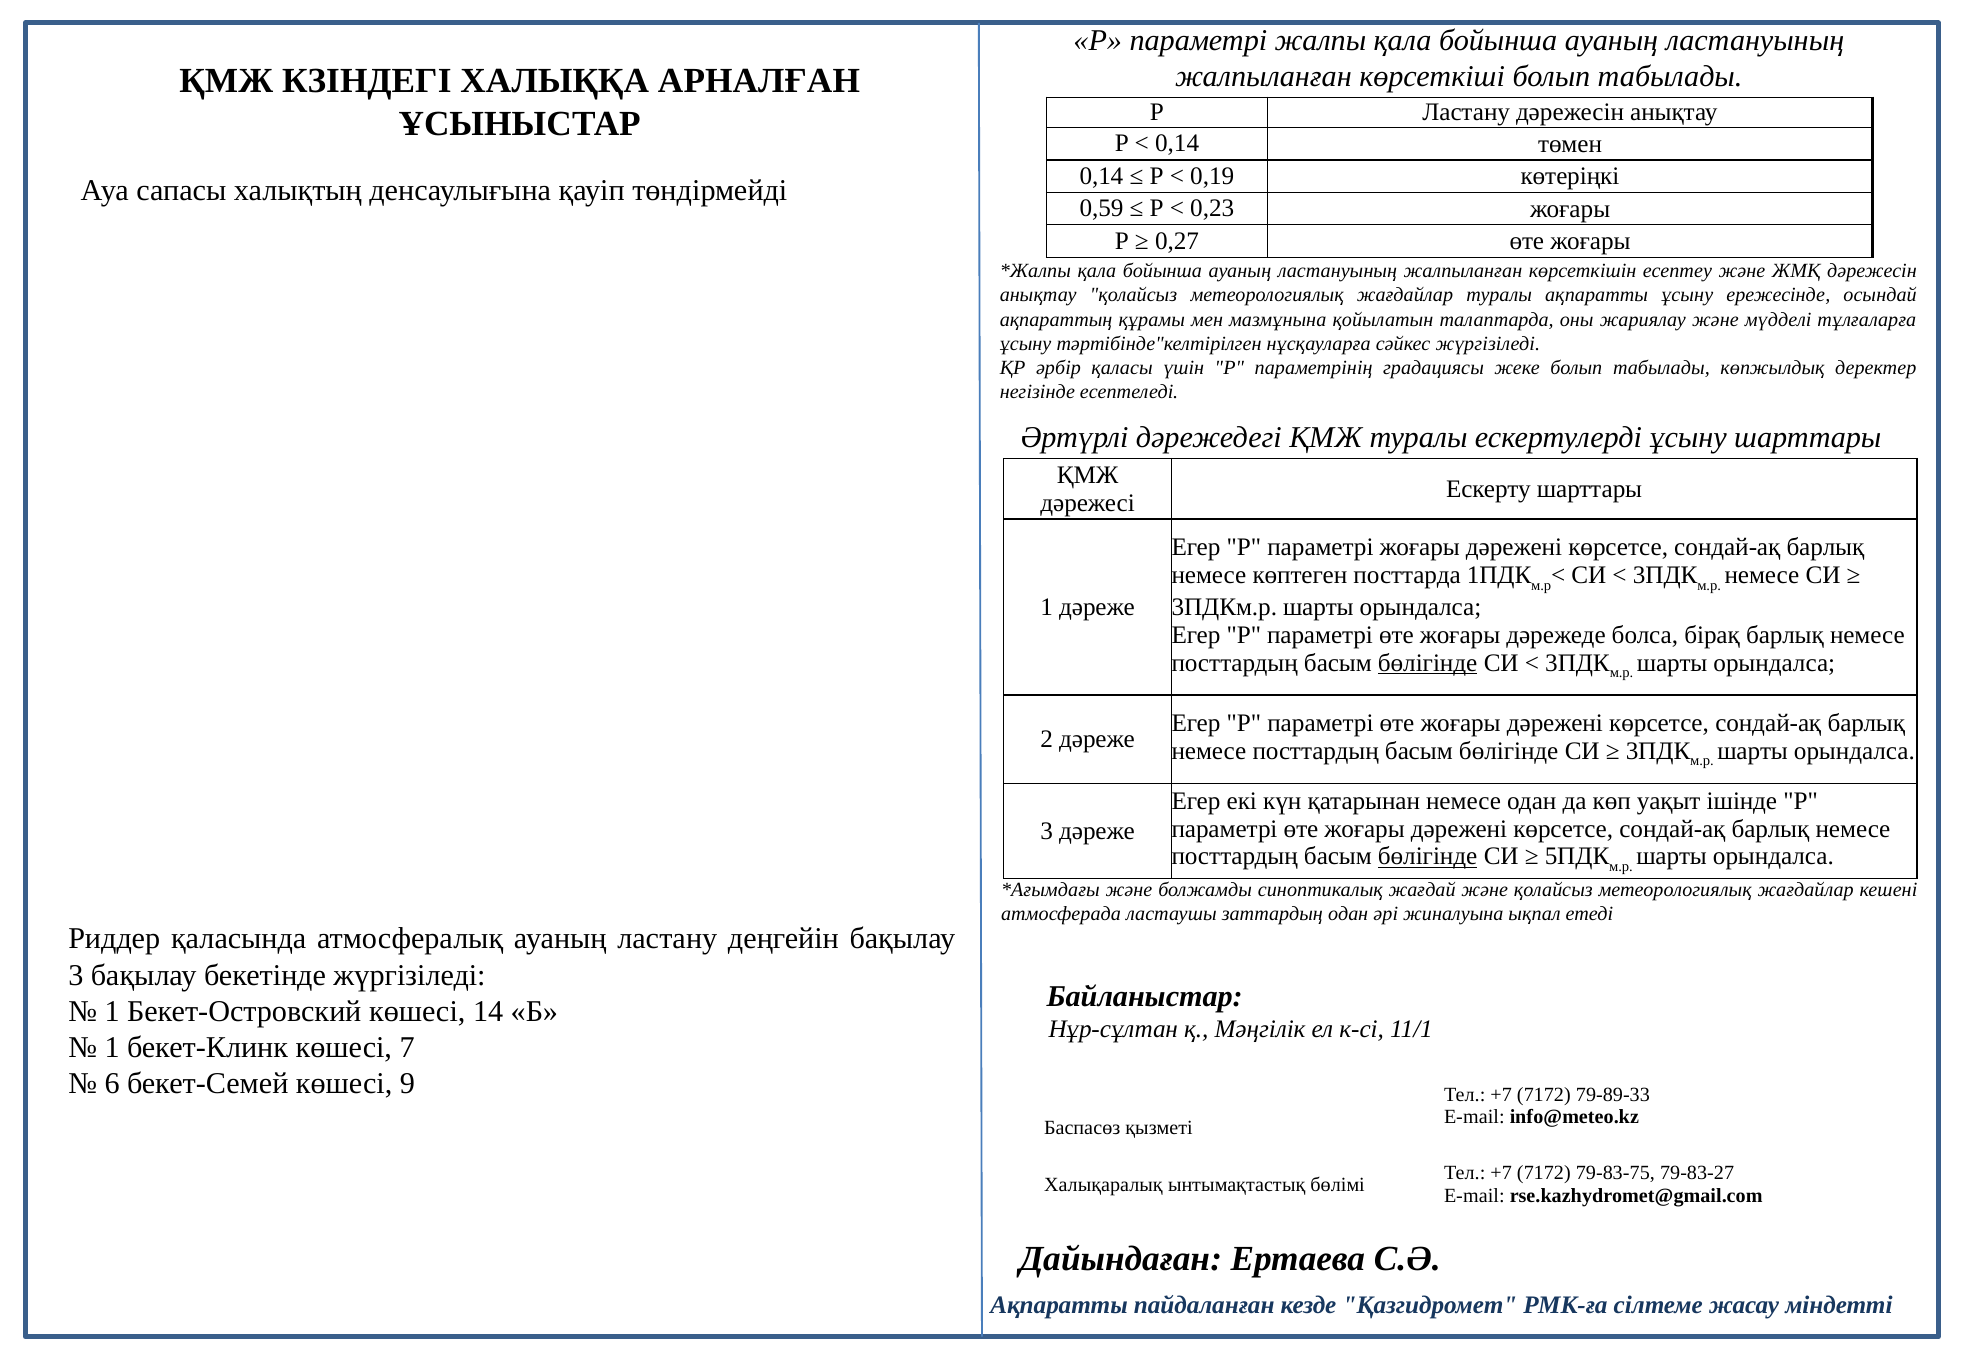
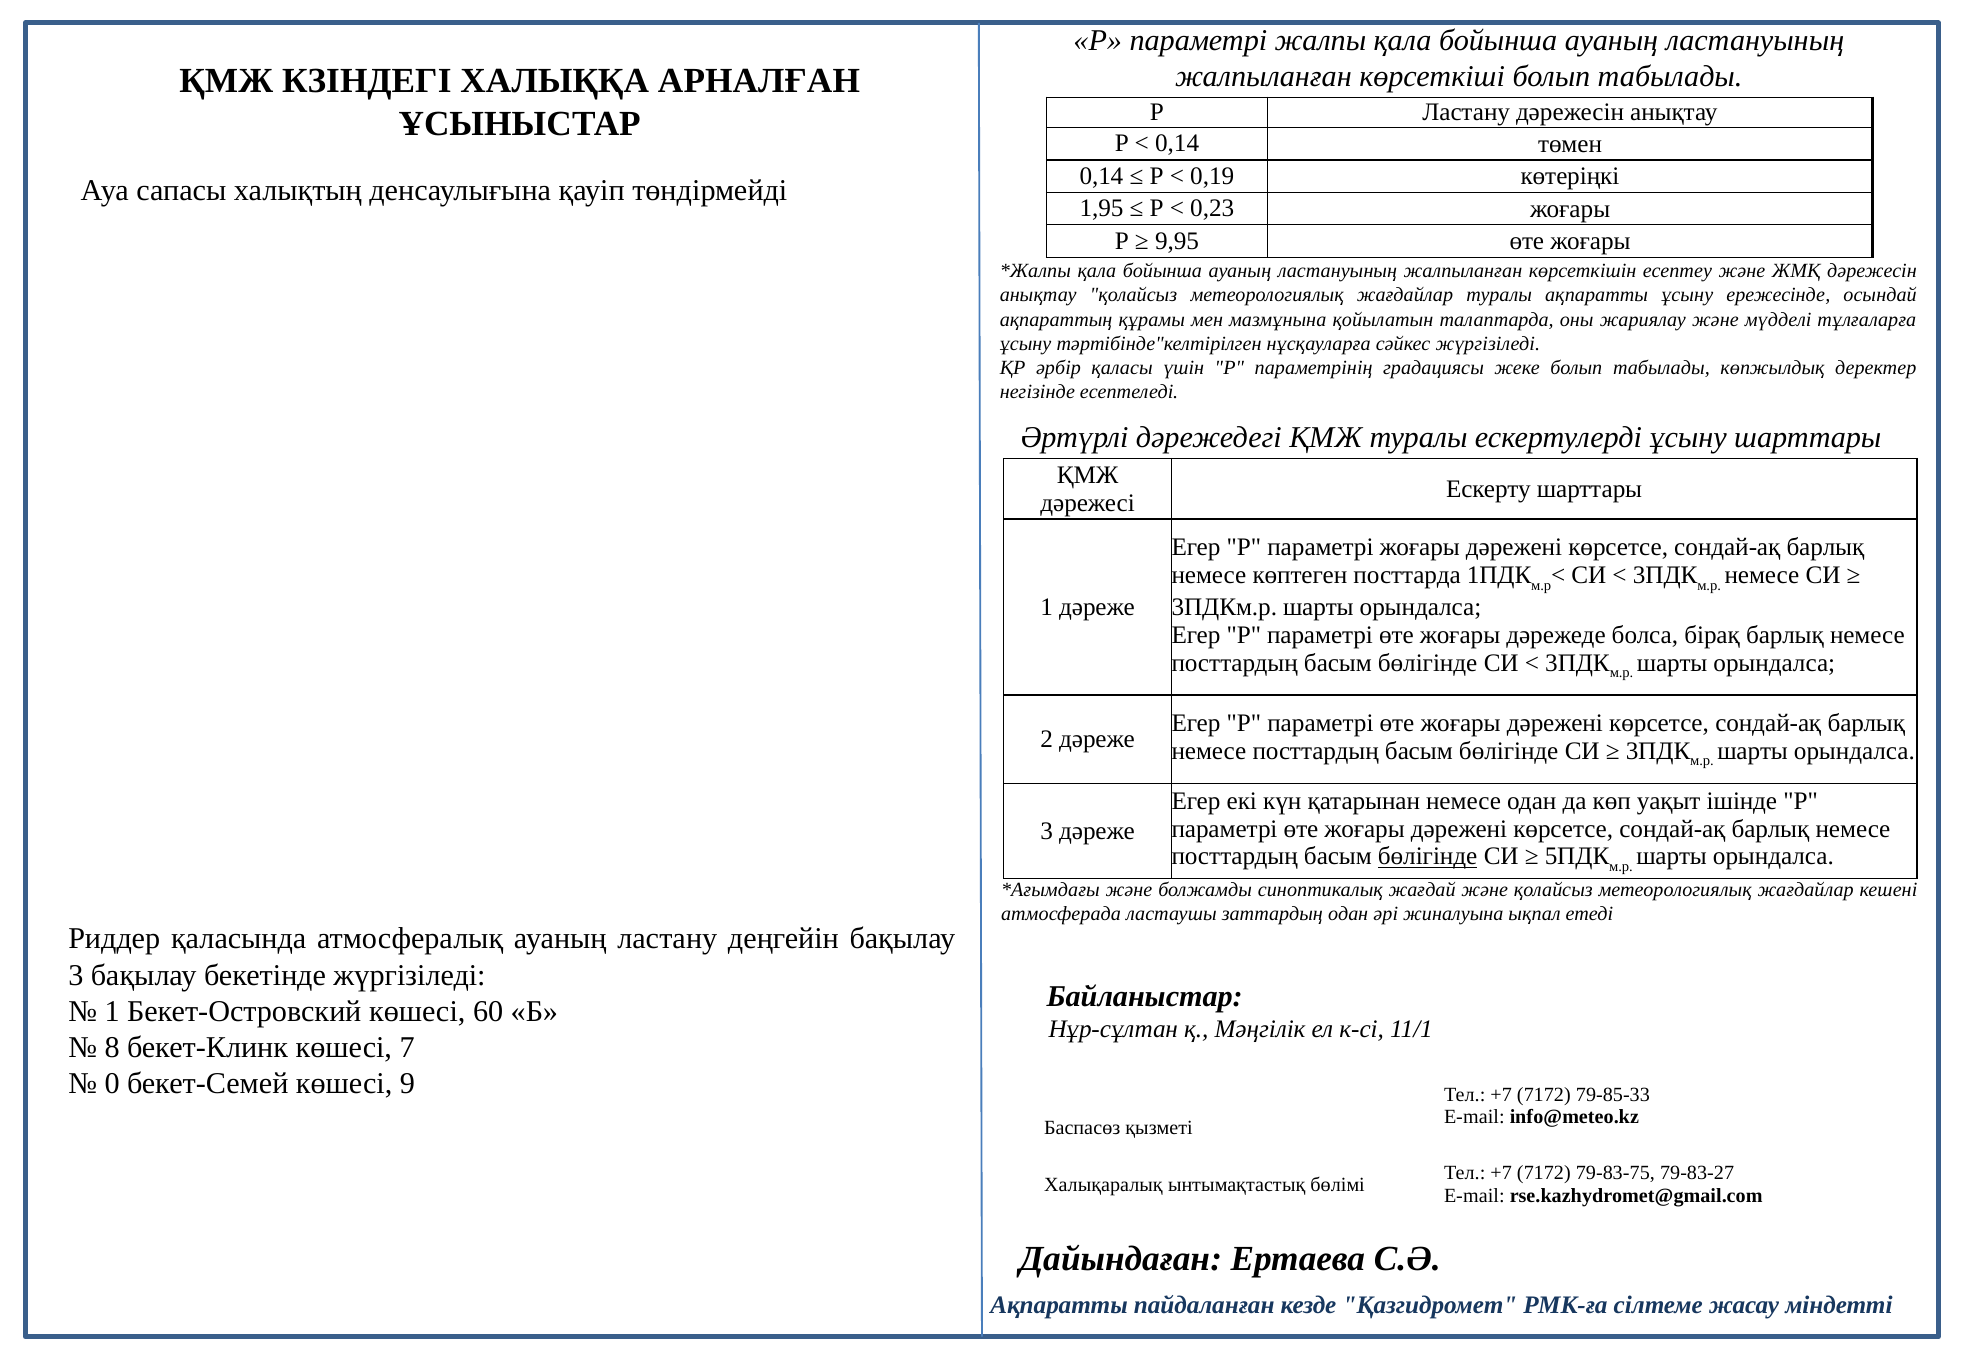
0,59: 0,59 -> 1,95 (1102, 208)
0,27: 0,27 -> 9,95 (1177, 241)
бөлігінде underline: present -> none (1428, 663)
14: 14 -> 60 (488, 1011)
1: 1 -> 8 (112, 1047)
6: 6 -> 0 (112, 1084)
79-89-33: 79-89-33 -> 79-85-33 (1613, 1094)
